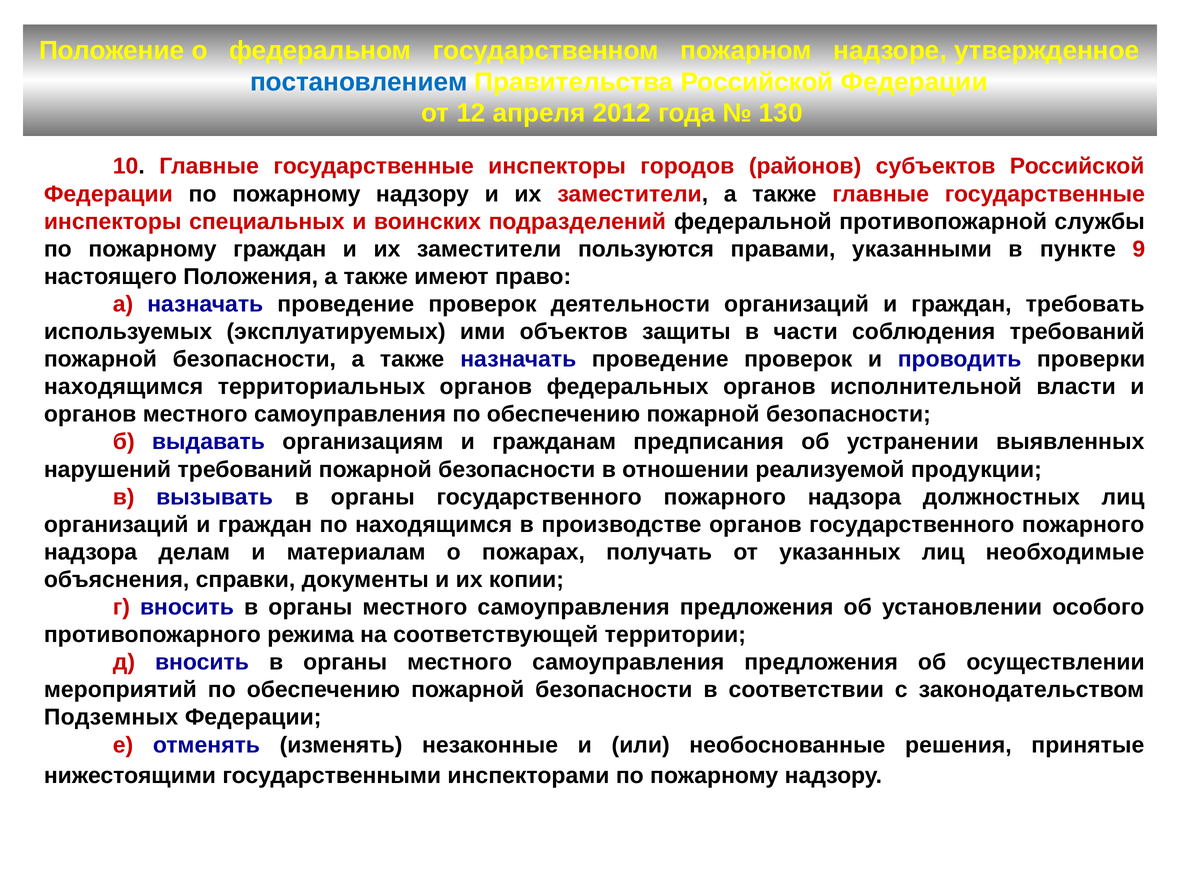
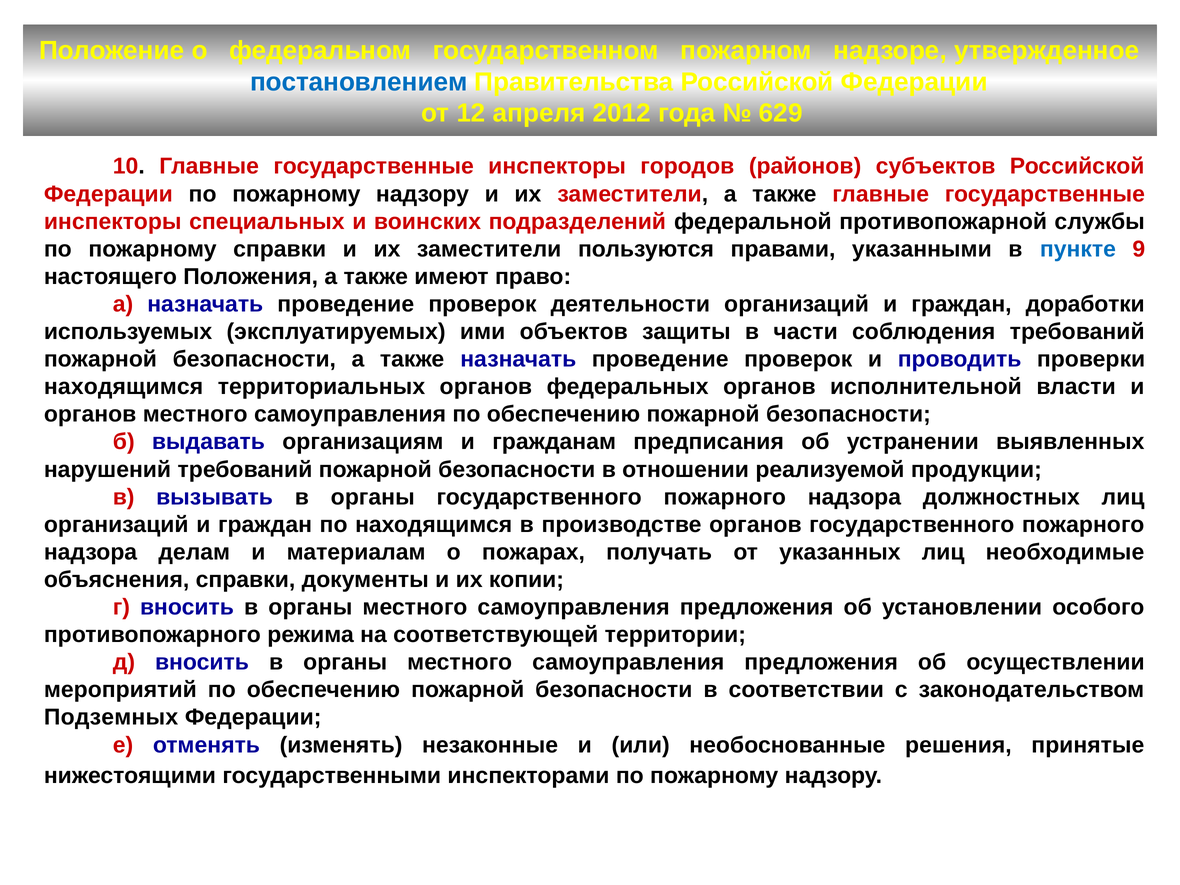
130: 130 -> 629 (781, 113)
пожарному граждан: граждан -> справки (280, 249)
пункте colour: black -> blue (1078, 249)
требовать: требовать -> доработки (1085, 304)
